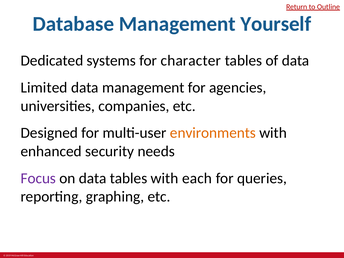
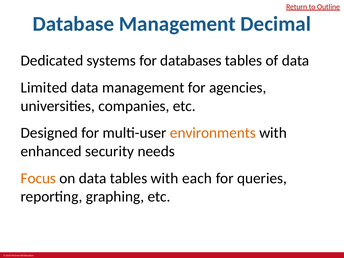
Yourself: Yourself -> Decimal (276, 24)
character: character -> databases (191, 61)
Focus colour: purple -> orange (38, 178)
